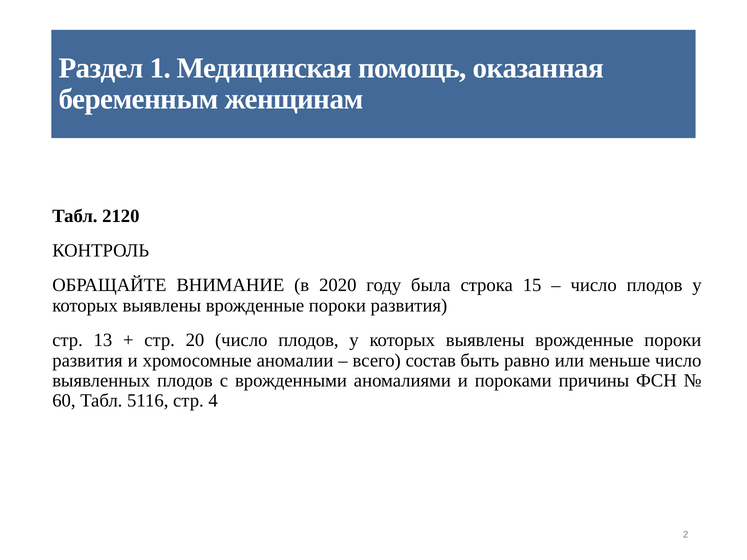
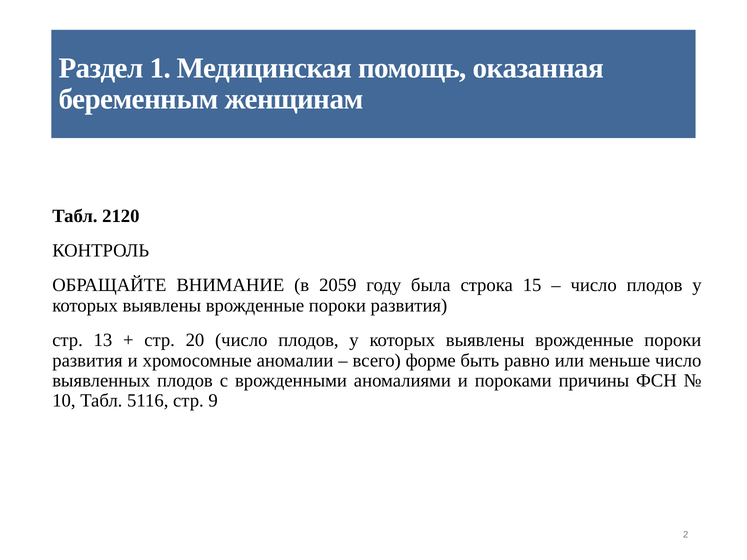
2020: 2020 -> 2059 (338, 285)
состав: состав -> форме (431, 361)
60: 60 -> 10 (64, 401)
4: 4 -> 9 (213, 401)
